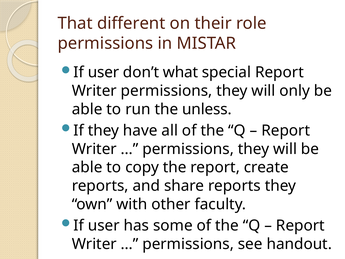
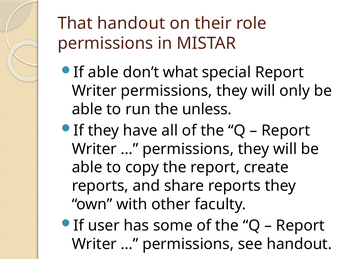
That different: different -> handout (131, 23)
user: user -> able (103, 72)
